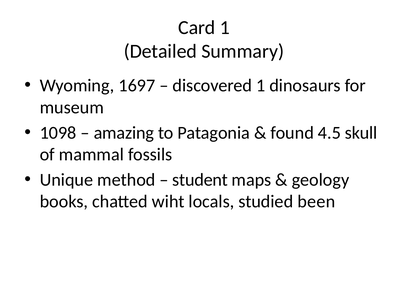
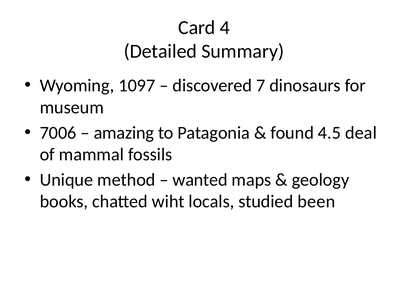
Card 1: 1 -> 4 (225, 28)
1697: 1697 -> 1097 (137, 86)
discovered 1: 1 -> 7 (261, 86)
1098: 1098 -> 7006 (58, 133)
skull: skull -> deal (361, 133)
student: student -> wanted (200, 180)
